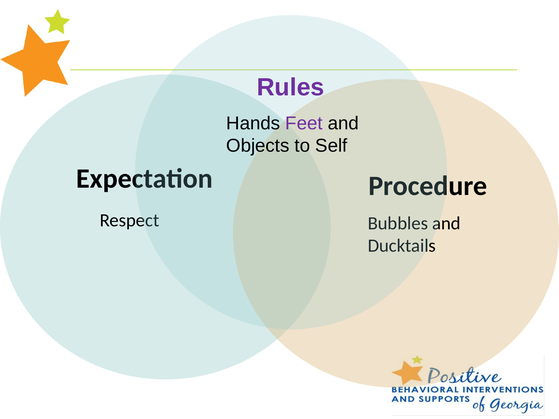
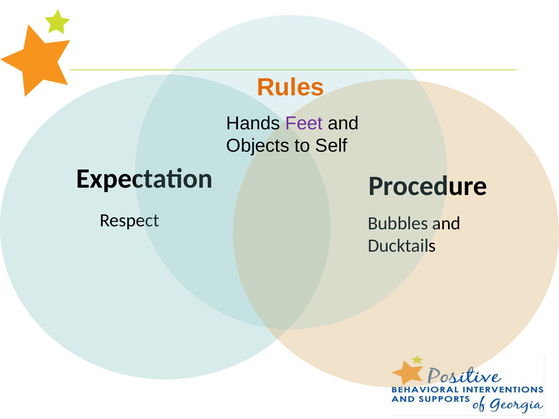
Rules colour: purple -> orange (291, 88)
